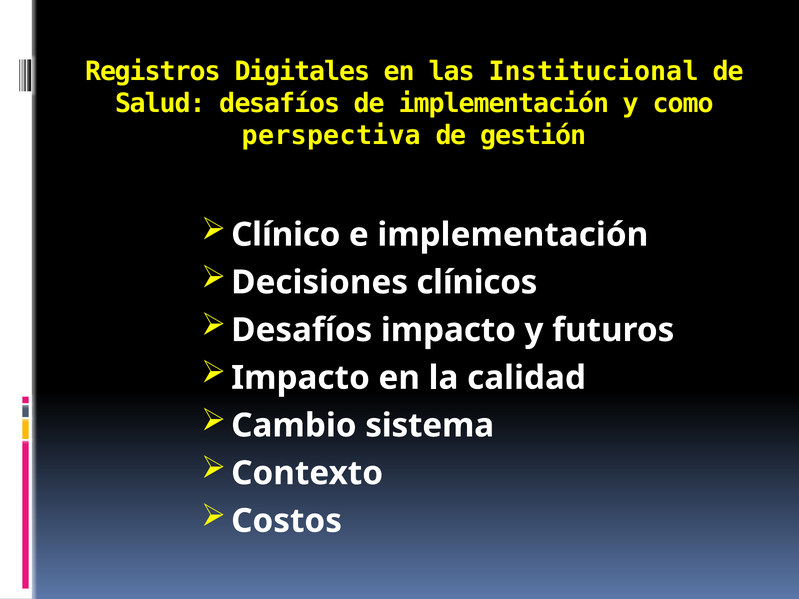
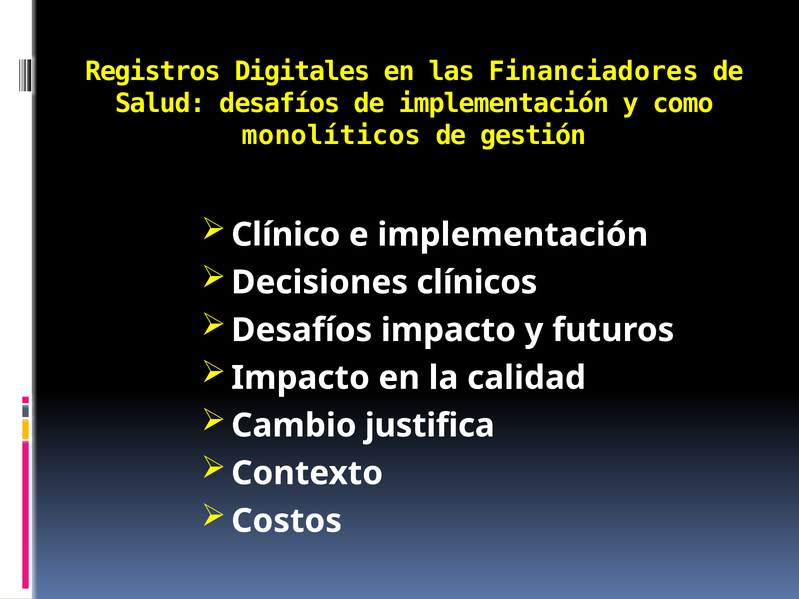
Institucional: Institucional -> Financiadores (594, 72)
perspectiva: perspectiva -> monolíticos (331, 136)
sistema: sistema -> justifica (430, 426)
